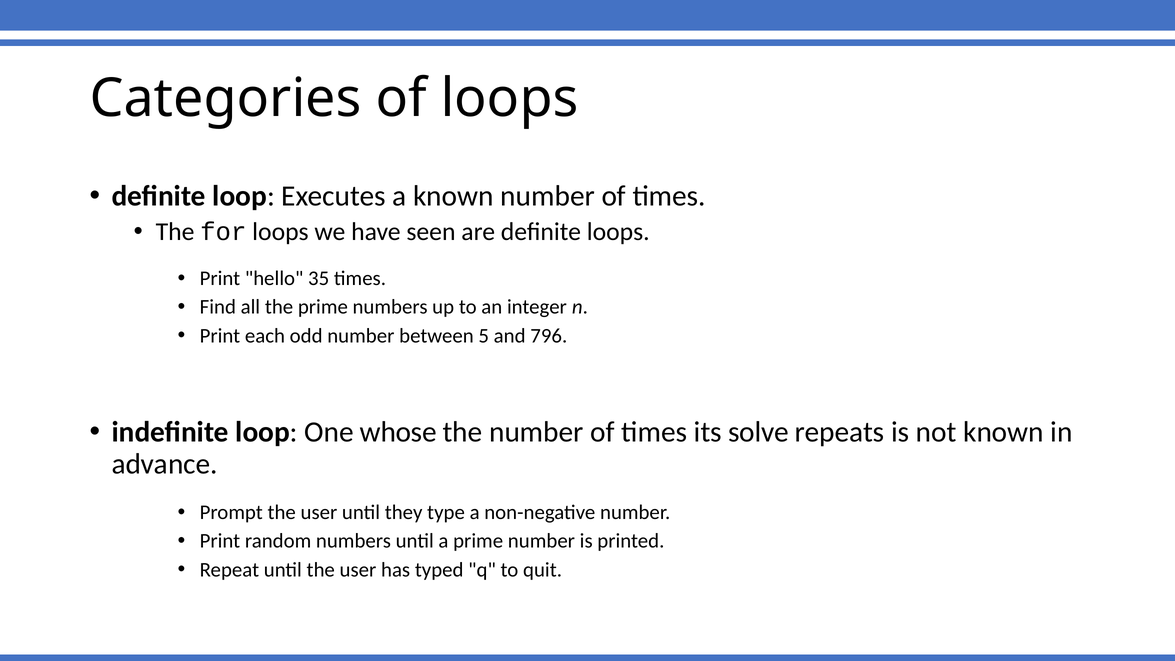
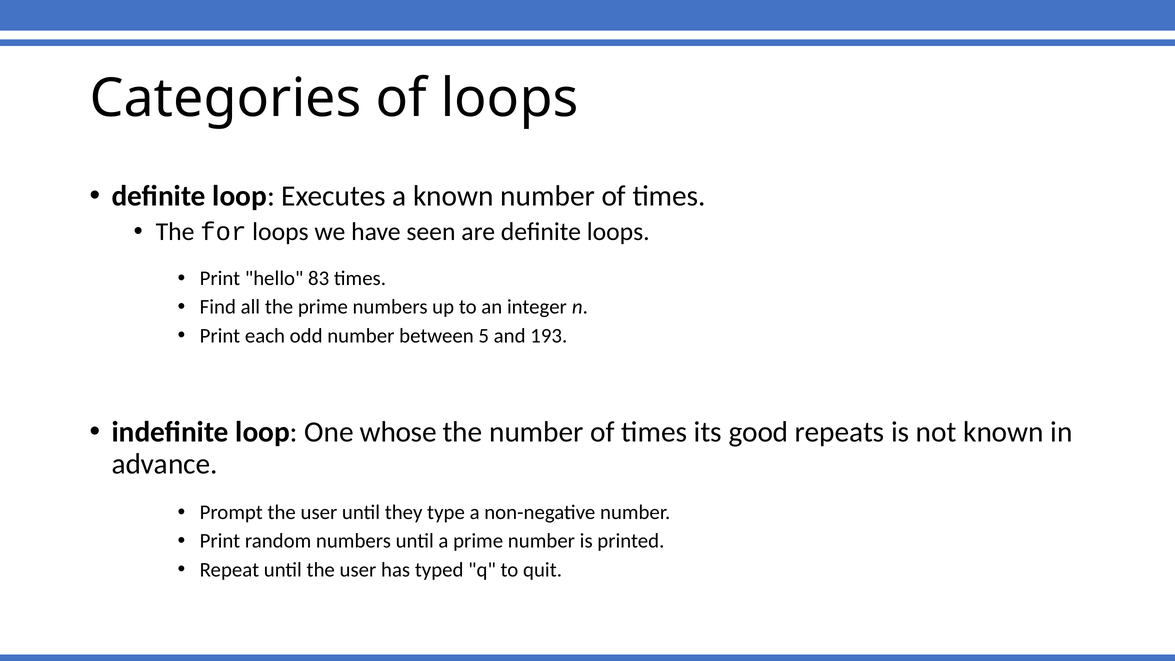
35: 35 -> 83 (319, 278)
796: 796 -> 193 (549, 336)
solve: solve -> good (758, 432)
